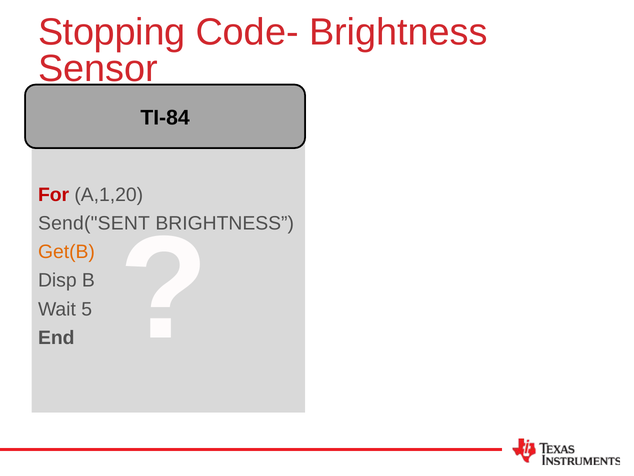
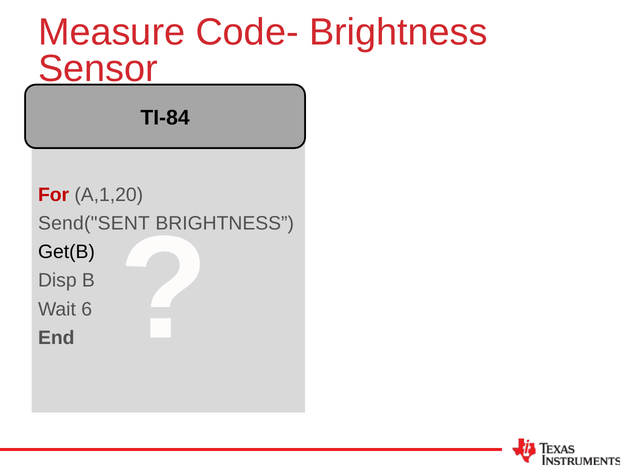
Stopping: Stopping -> Measure (112, 32)
Get(B colour: orange -> black (66, 252)
5: 5 -> 6 (87, 309)
